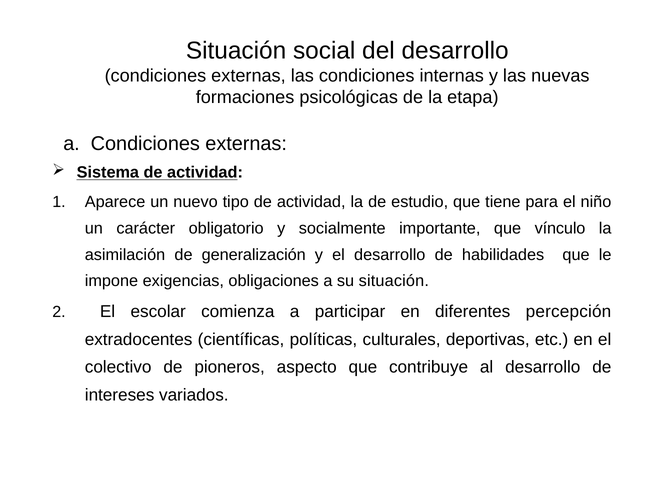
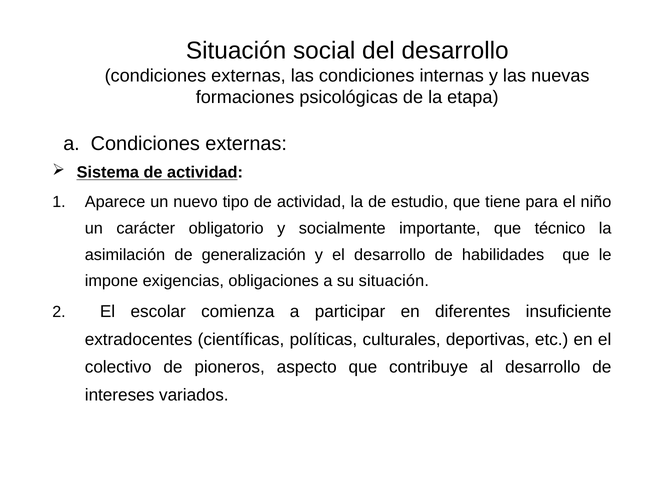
vínculo: vínculo -> técnico (560, 228)
percepción: percepción -> insuficiente (569, 312)
